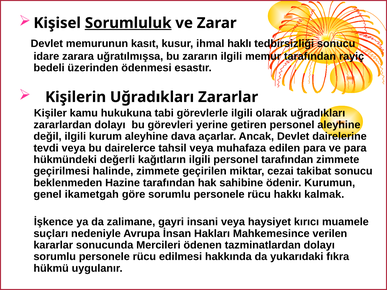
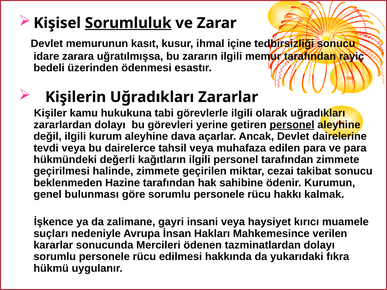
haklı: haklı -> içine (239, 44)
personel underline: none -> present (292, 125)
ikametgah: ikametgah -> bulunması (92, 195)
